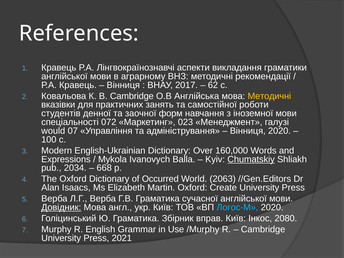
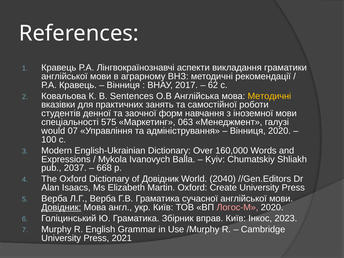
В Cambridge: Cambridge -> Sentences (132, 96)
072: 072 -> 575 (109, 122)
023: 023 -> 063 (185, 122)
Chumatskiy underline: present -> none (251, 159)
2034: 2034 -> 2037 (75, 168)
of Occurred: Occurred -> Довідник (160, 179)
2063: 2063 -> 2040 (223, 179)
Логос-М colour: light blue -> pink (237, 207)
2080: 2080 -> 2023 (286, 218)
